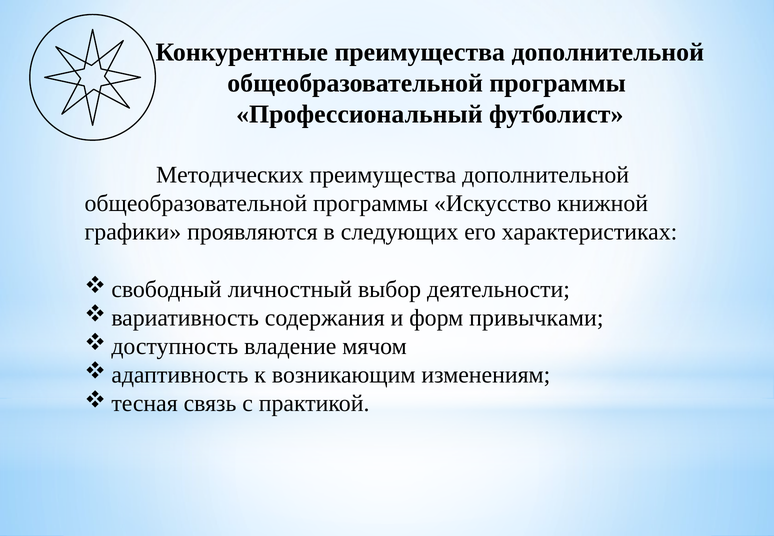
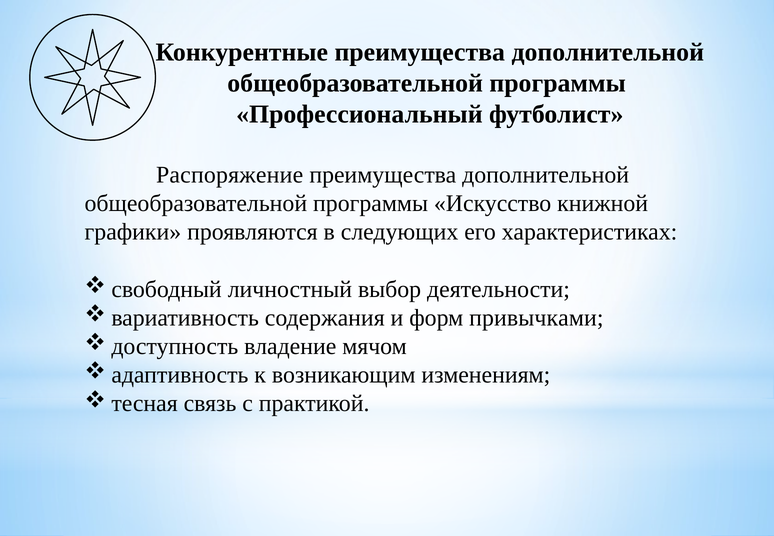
Методических: Методических -> Распоряжение (230, 175)
